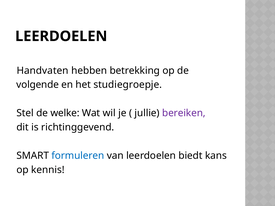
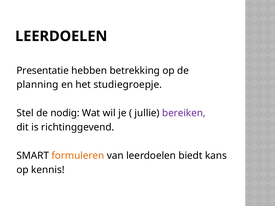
Handvaten: Handvaten -> Presentatie (43, 71)
volgende: volgende -> planning (37, 85)
welke: welke -> nodig (65, 113)
formuleren colour: blue -> orange (78, 156)
